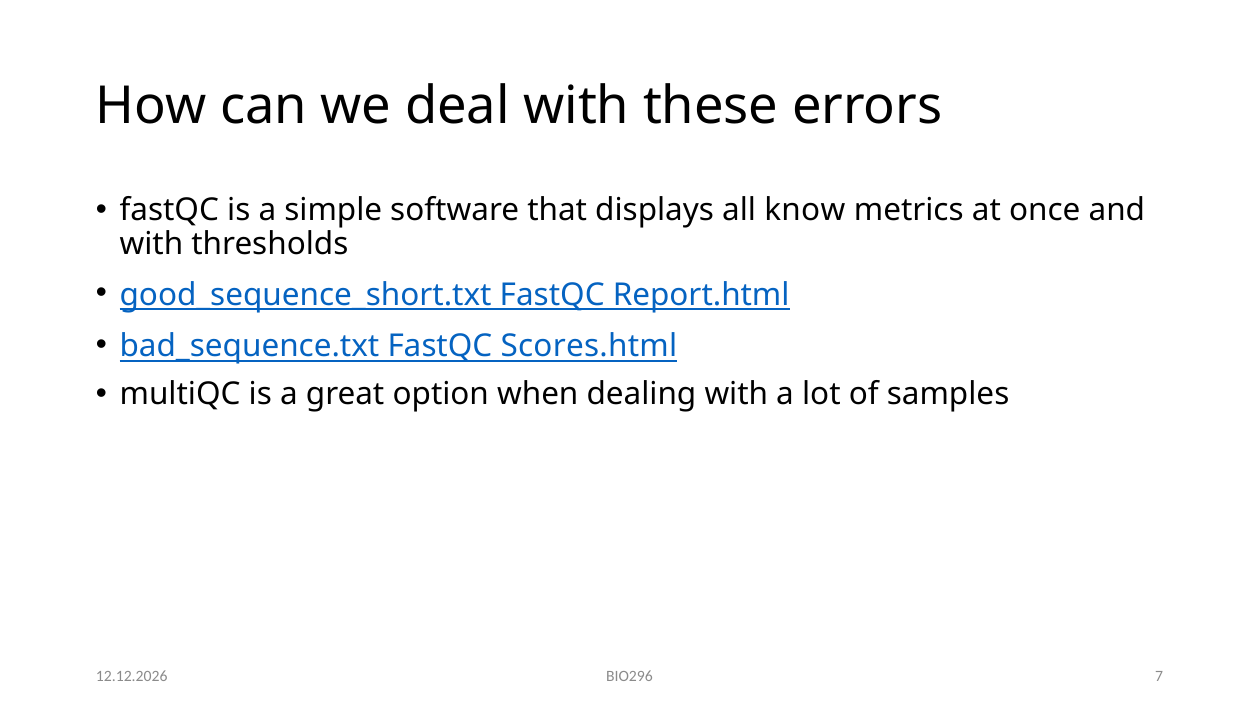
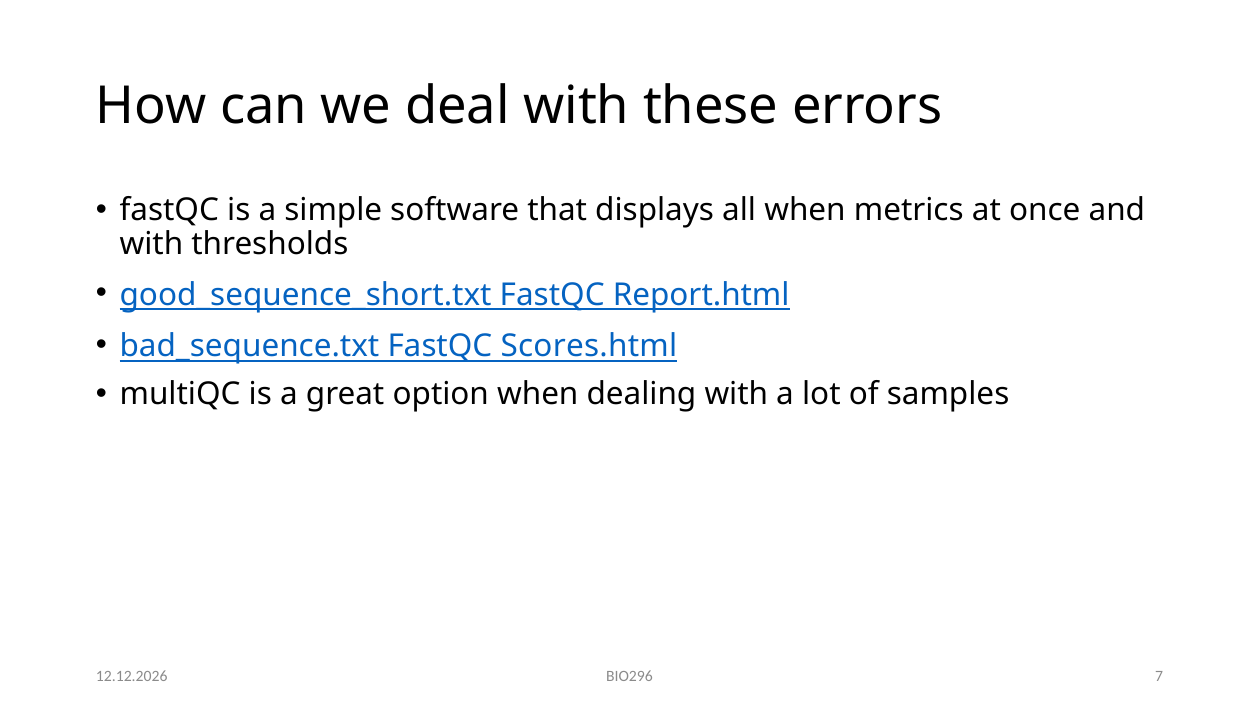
all know: know -> when (805, 210)
